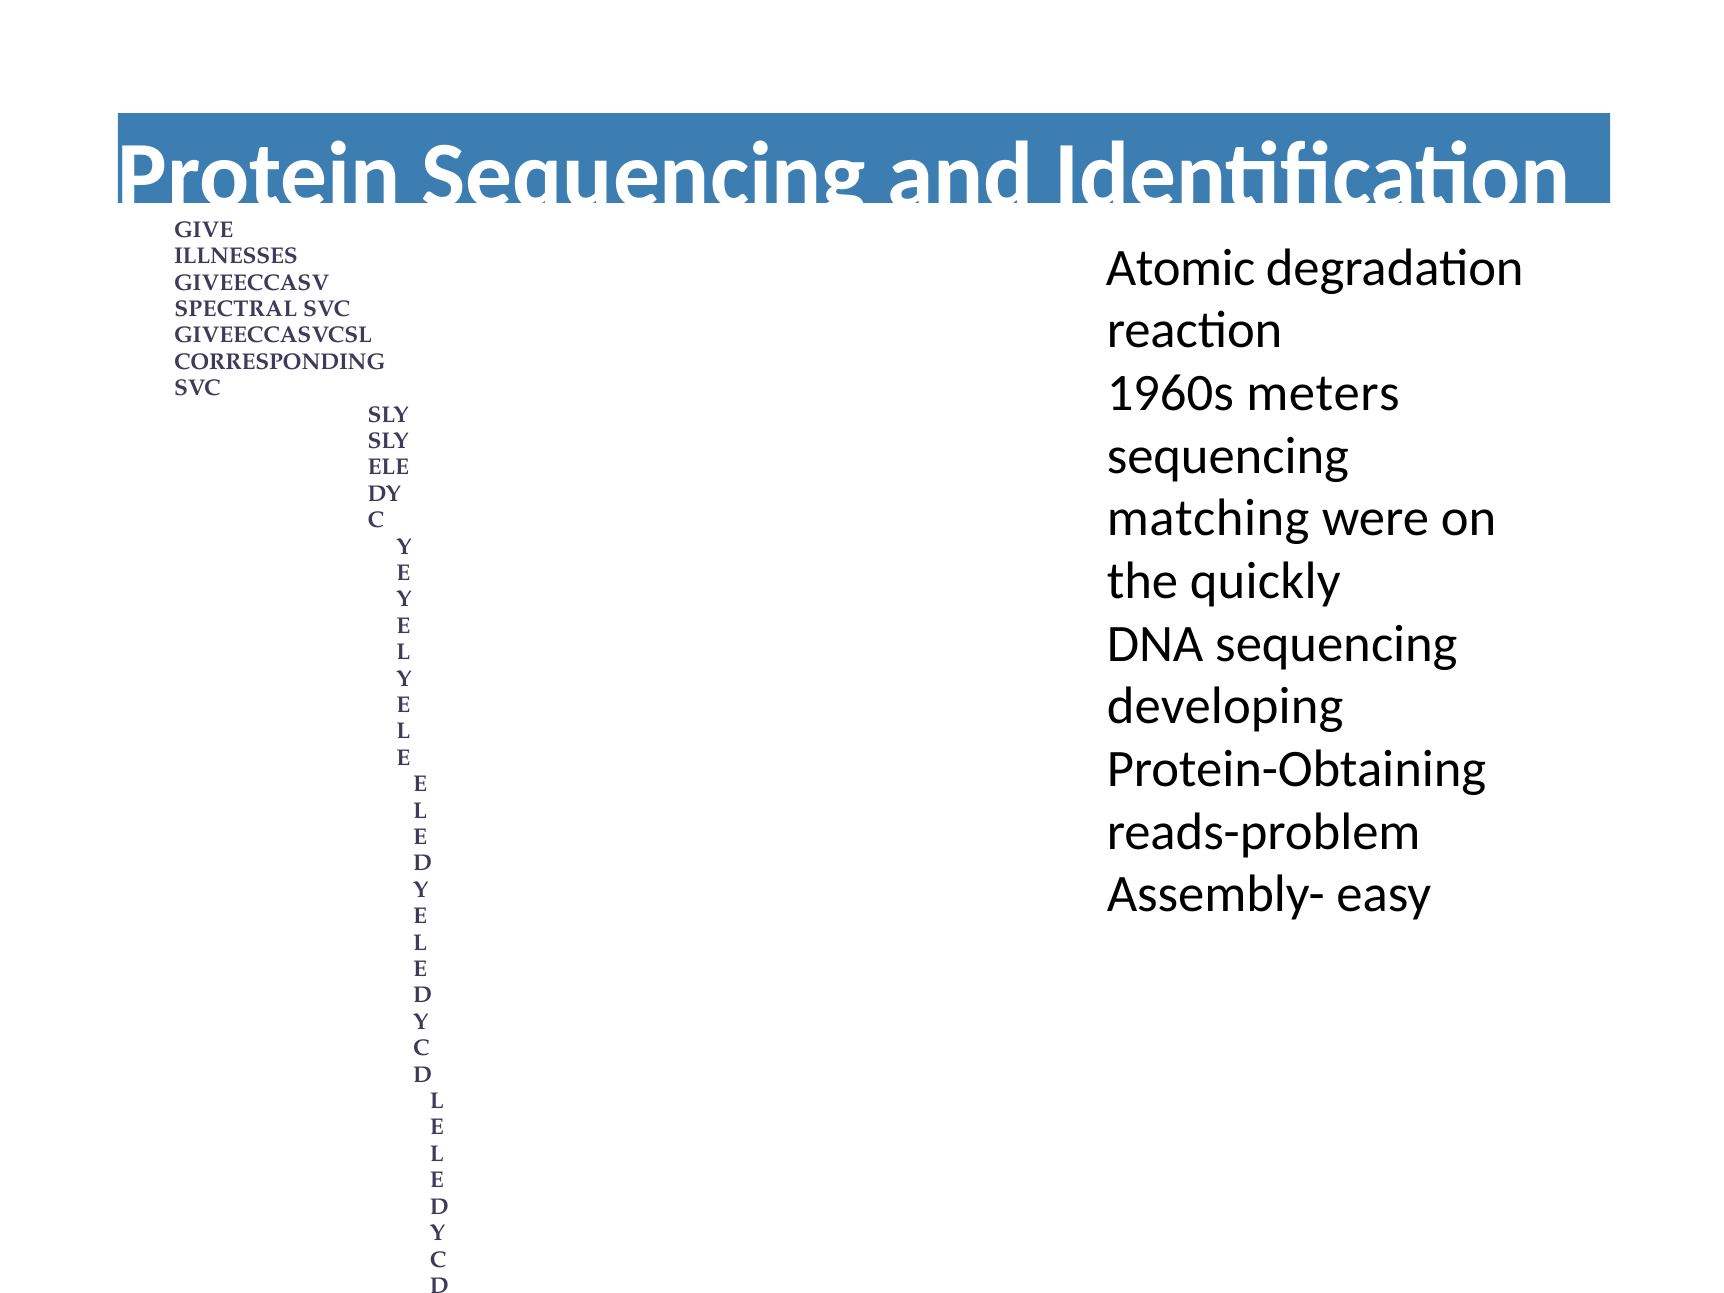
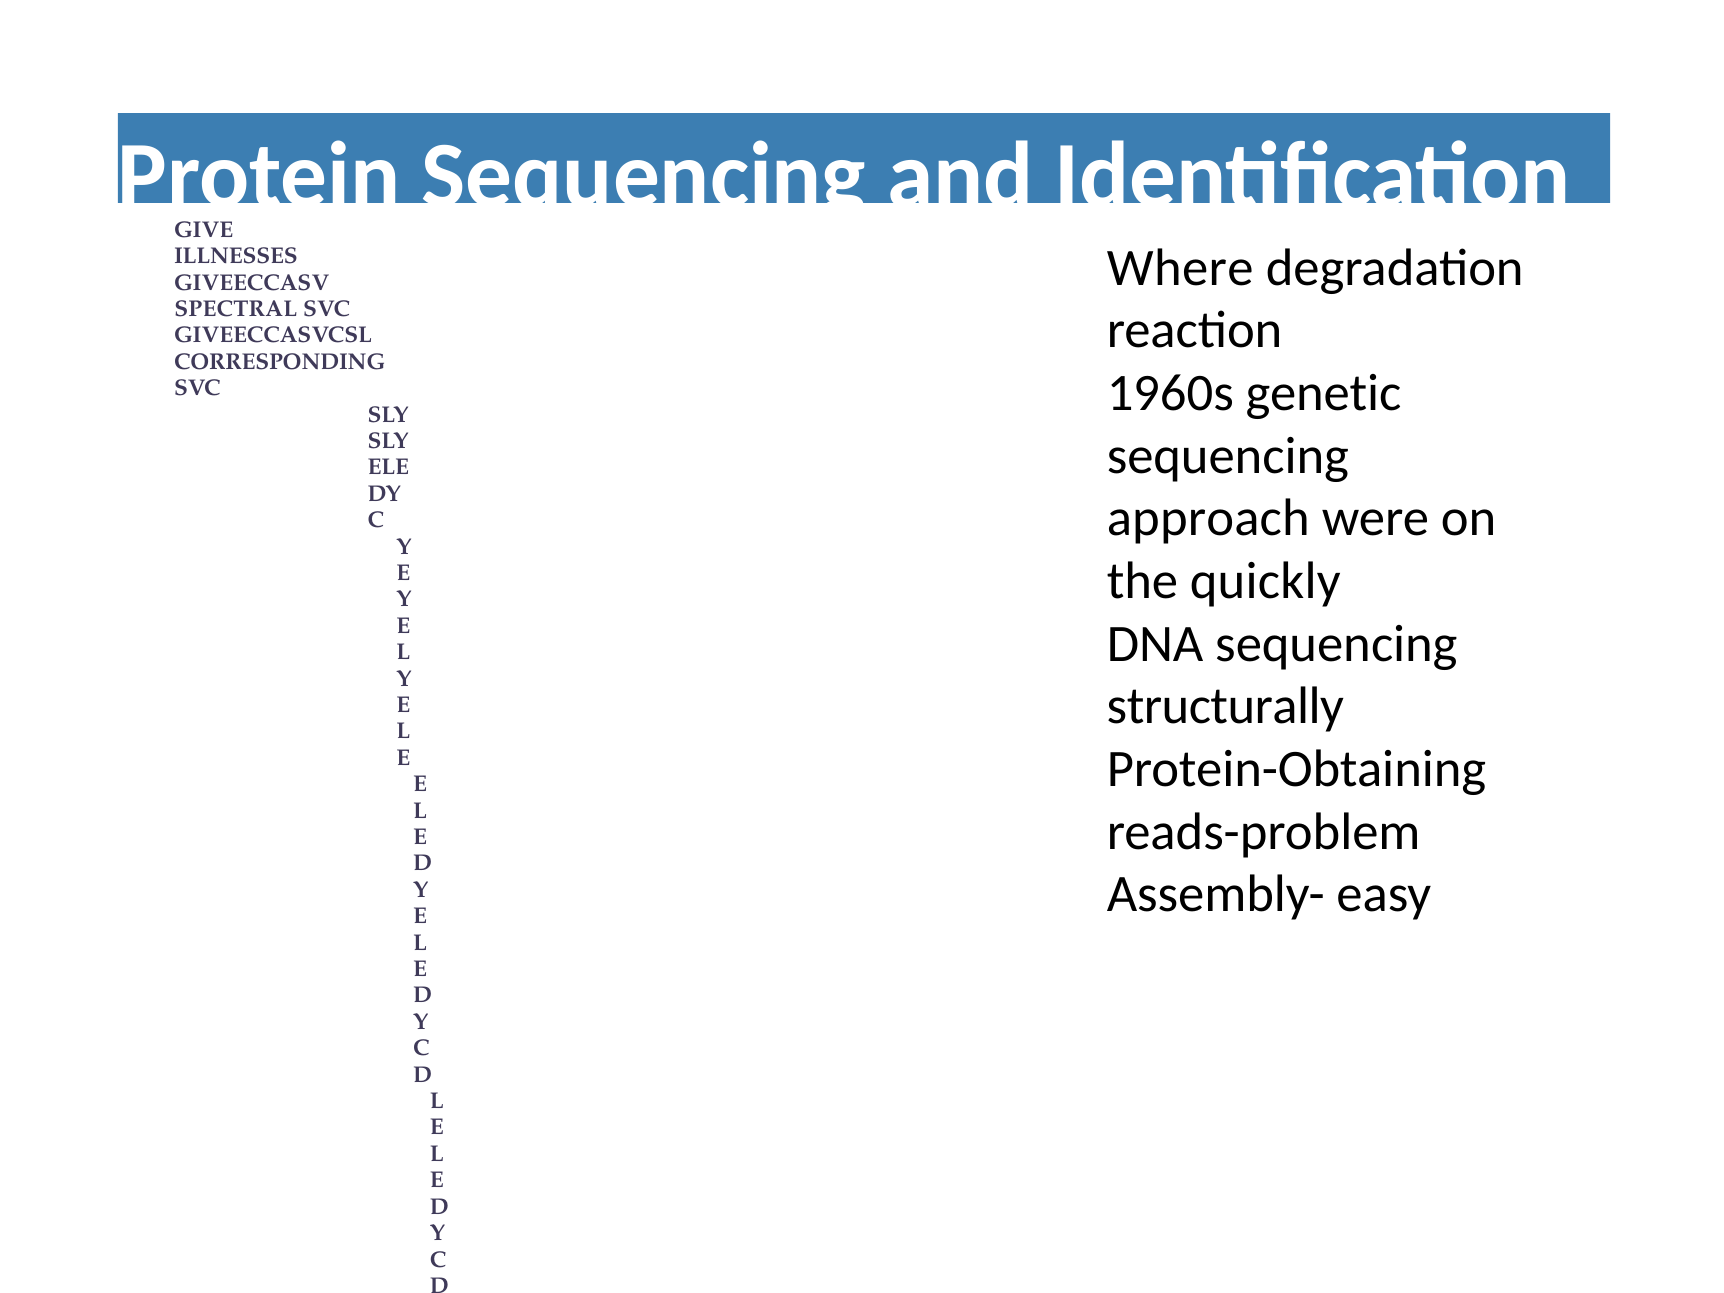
Atomic: Atomic -> Where (1180, 268)
meters: meters -> genetic (1323, 393)
matching: matching -> approach (1208, 519)
developing: developing -> structurally (1225, 706)
